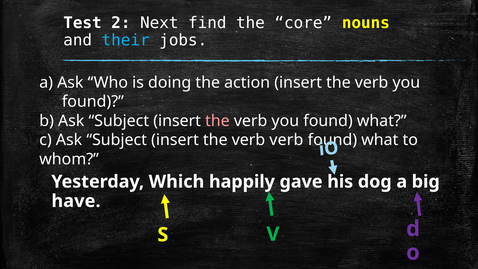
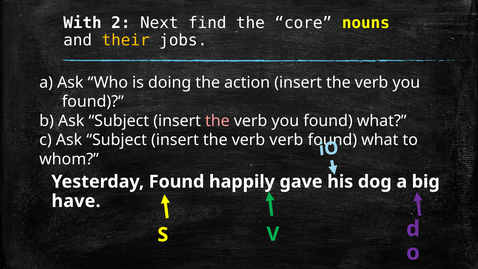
Test: Test -> With (82, 23)
their colour: light blue -> yellow (126, 40)
Yesterday Which: Which -> Found (177, 182)
